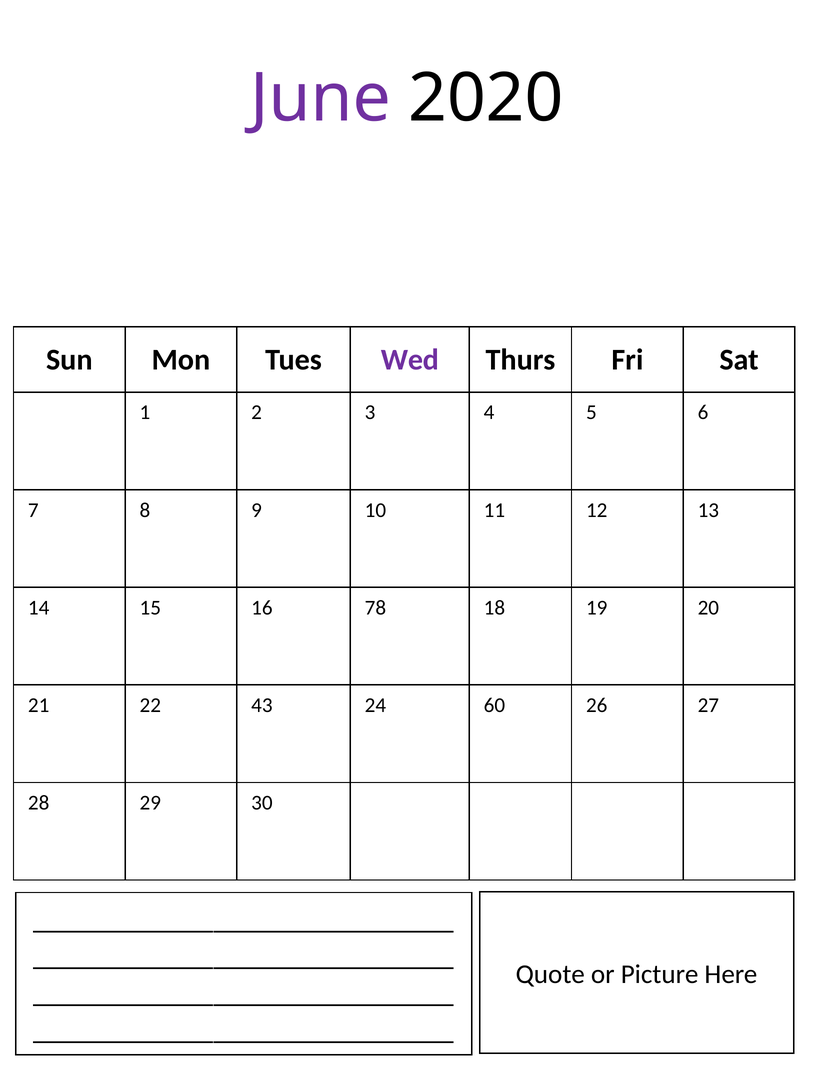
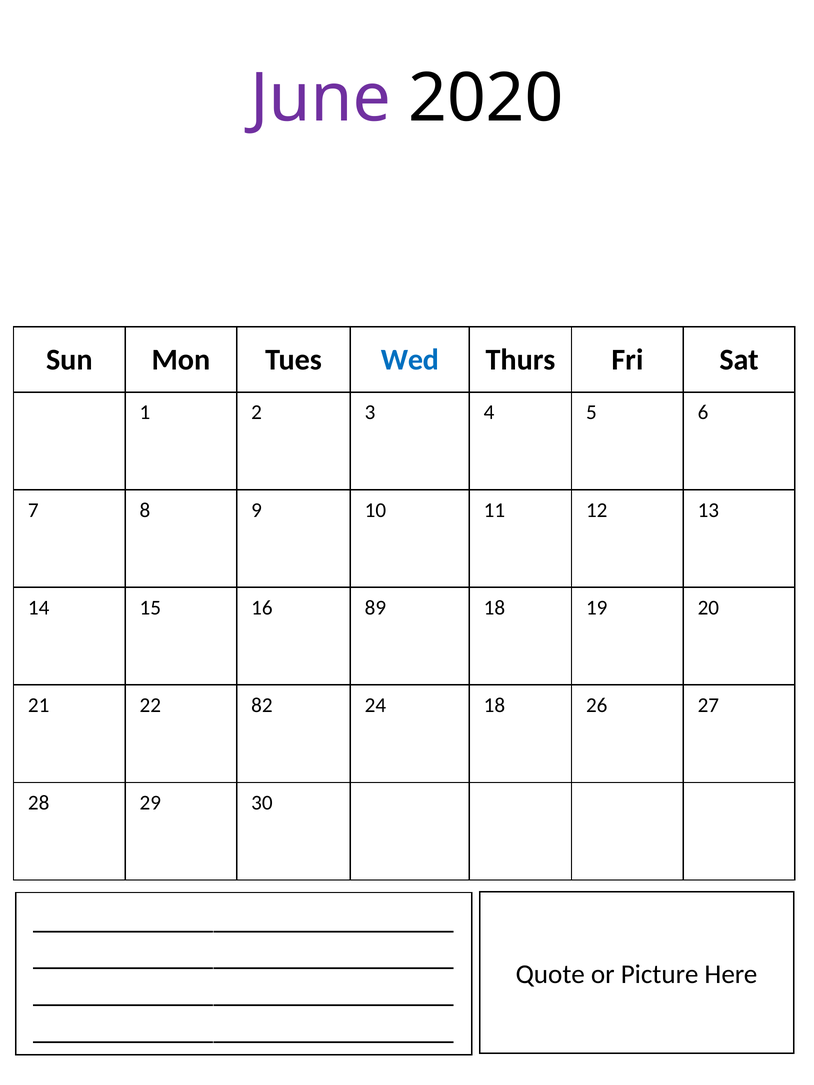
Wed colour: purple -> blue (410, 360)
78: 78 -> 89 (375, 608)
43: 43 -> 82 (262, 705)
24 60: 60 -> 18 (494, 705)
